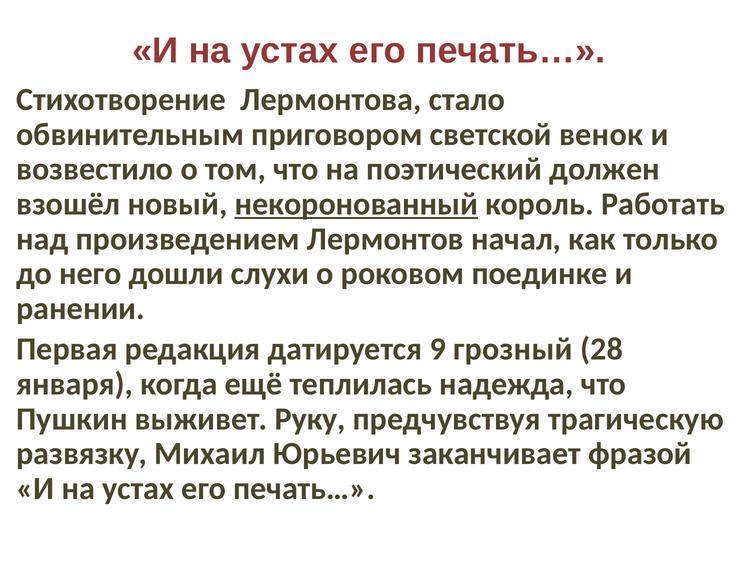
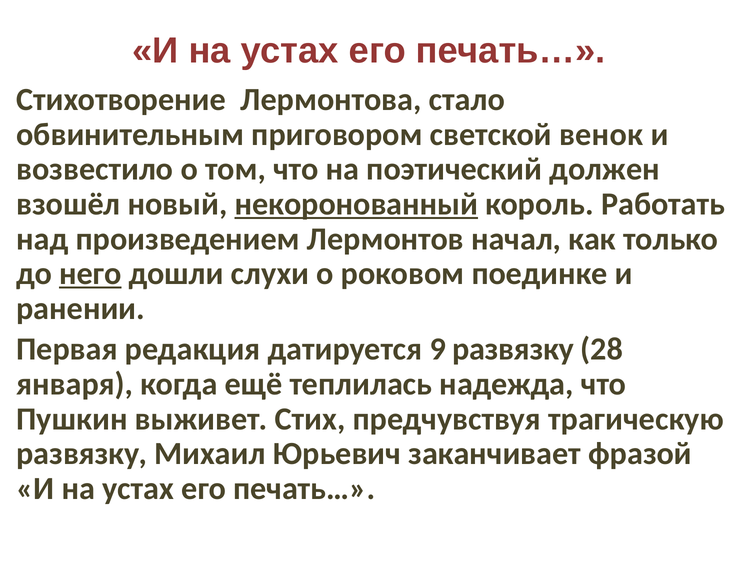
него underline: none -> present (90, 274)
9 грозный: грозный -> развязку (513, 349)
Руку: Руку -> Стих (310, 419)
